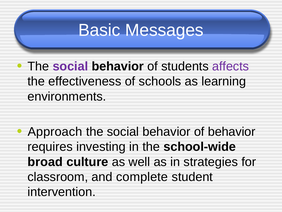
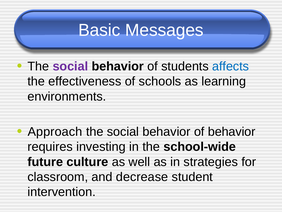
affects colour: purple -> blue (231, 66)
broad: broad -> future (45, 161)
complete: complete -> decrease (142, 177)
